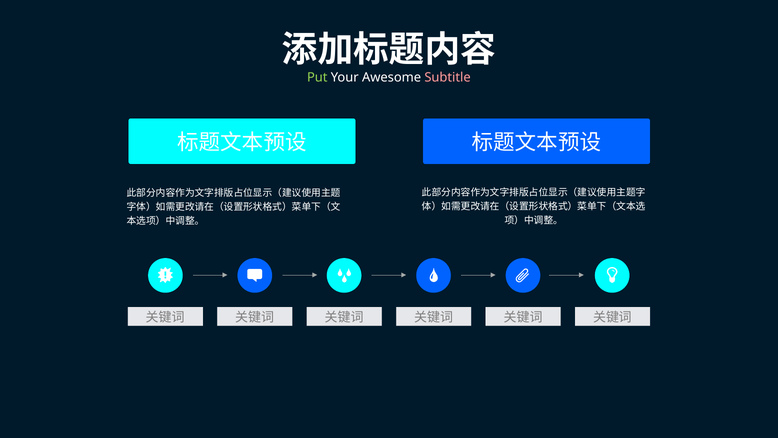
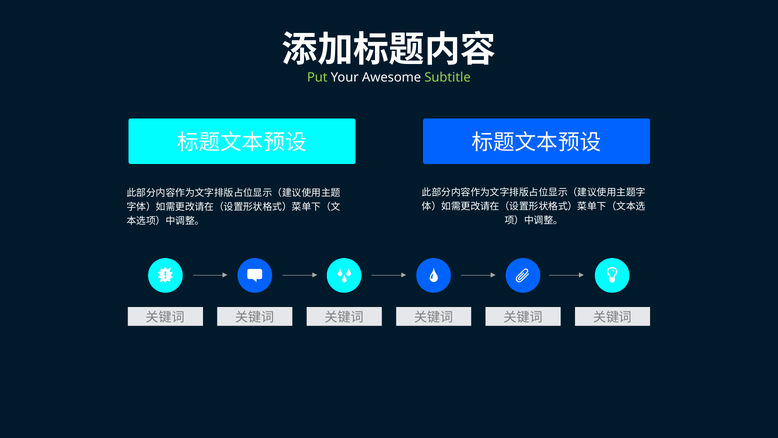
Subtitle colour: pink -> light green (448, 78)
